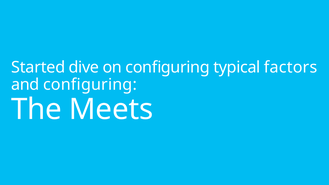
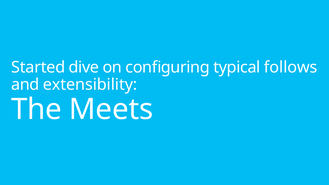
factors: factors -> follows (291, 67)
and configuring: configuring -> extensibility (90, 85)
